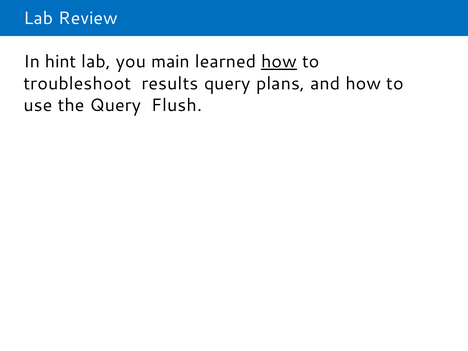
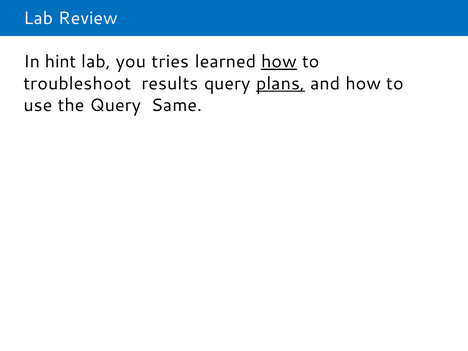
main: main -> tries (170, 62)
plans underline: none -> present (280, 84)
Flush: Flush -> Same (177, 105)
